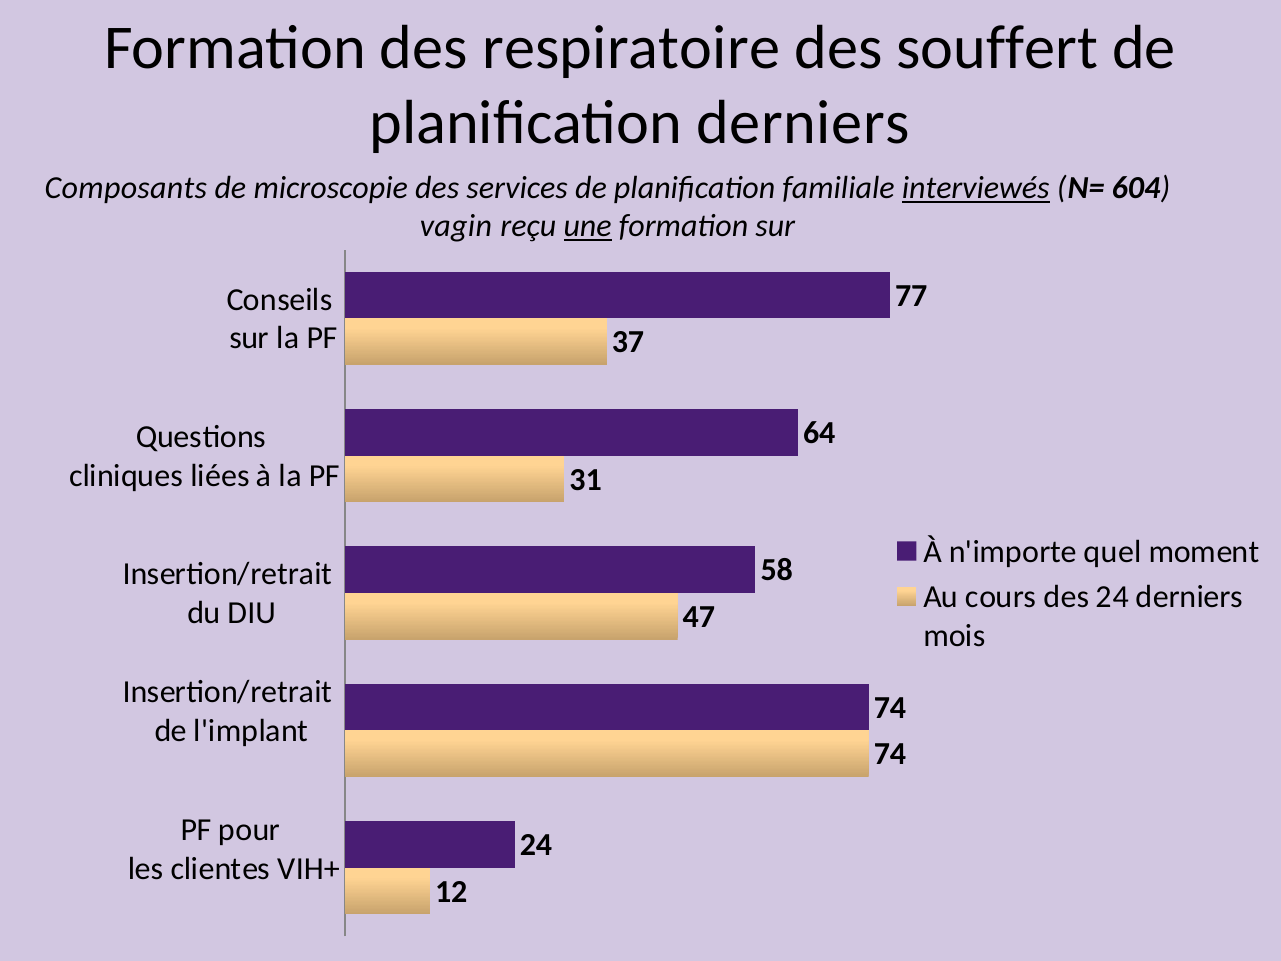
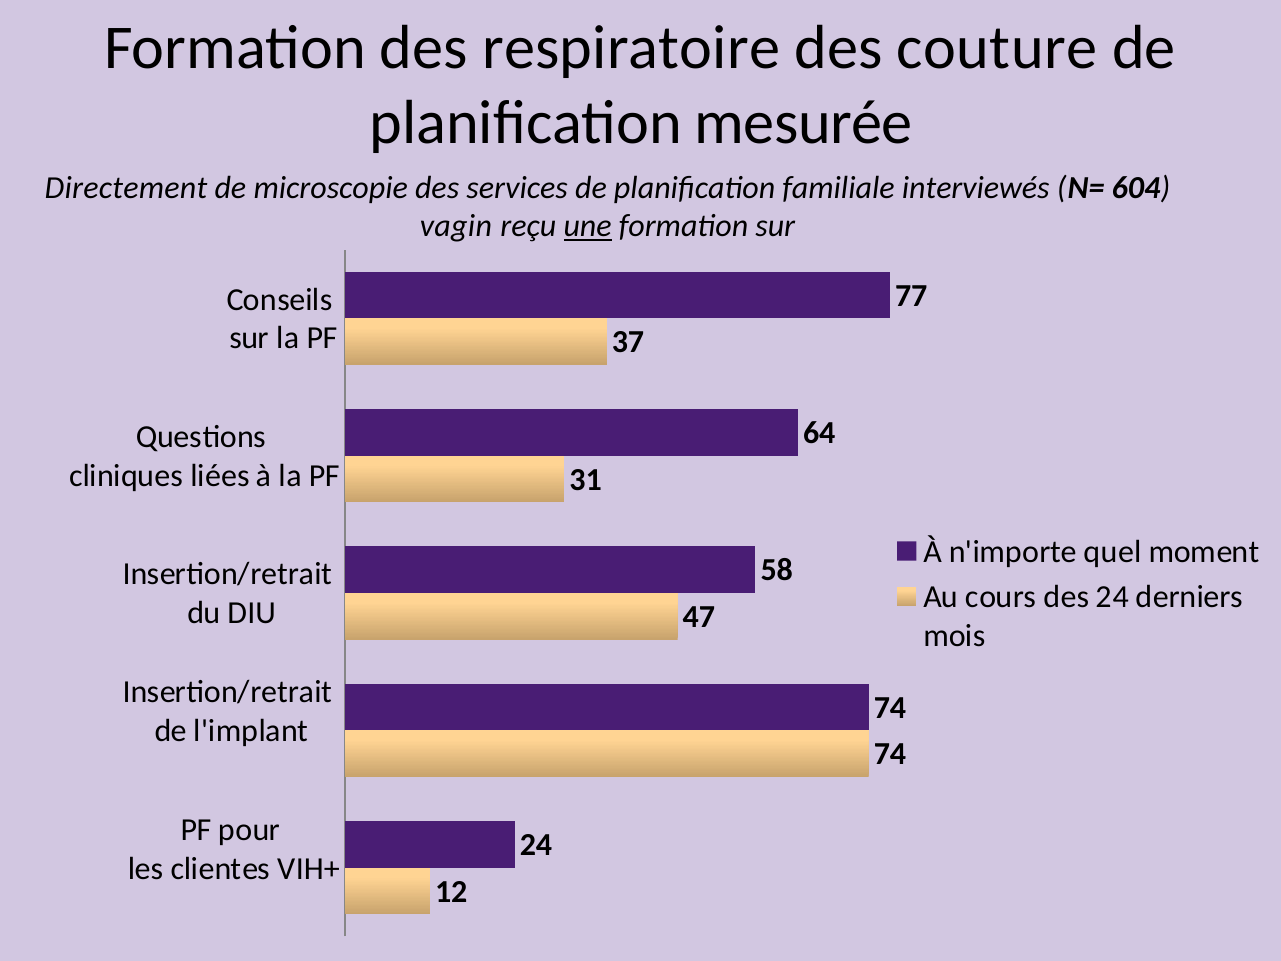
souffert: souffert -> couture (997, 48)
planification derniers: derniers -> mesurée (804, 123)
Composants: Composants -> Directement (126, 188)
interviewés underline: present -> none (976, 188)
